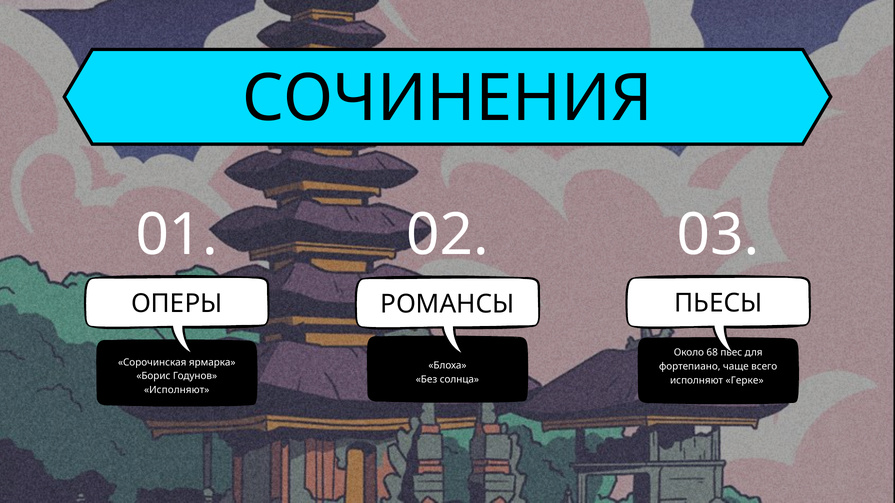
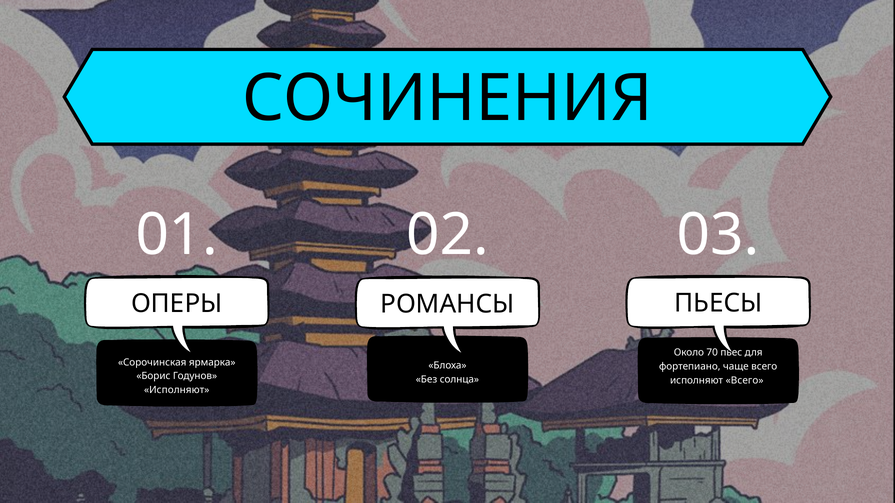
68: 68 -> 70 (712, 353)
исполняют Герке: Герке -> Всего (745, 381)
